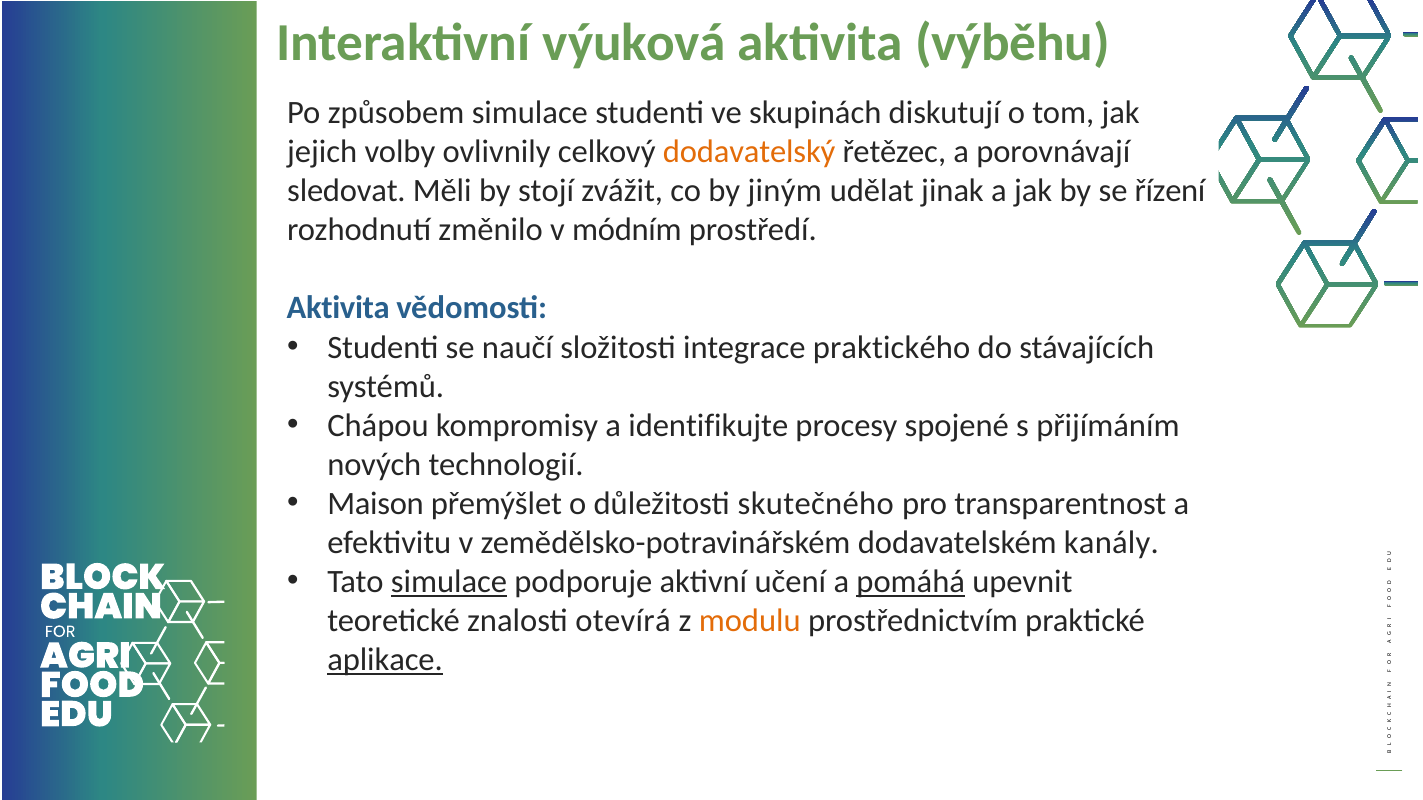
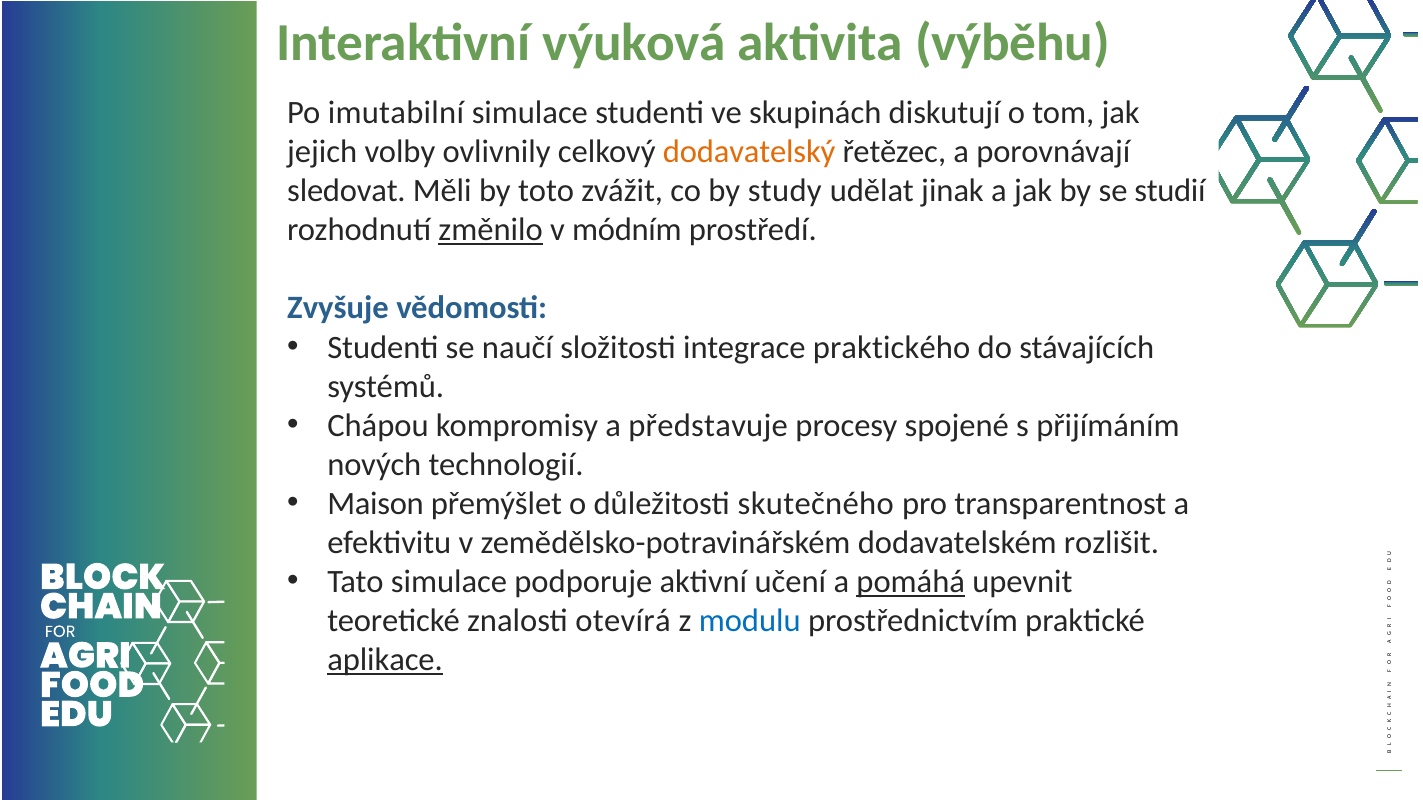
způsobem: způsobem -> imutabilní (396, 113)
stojí: stojí -> toto (546, 191)
jiným: jiným -> study (785, 191)
řízení: řízení -> studií (1170, 191)
změnilo underline: none -> present (491, 230)
Aktivita: Aktivita -> Zvyšuje (338, 308)
identifikujte: identifikujte -> představuje (708, 426)
kanály: kanály -> rozlišit (1111, 543)
simulace underline: present -> none (449, 582)
modulu colour: orange -> blue (750, 621)
